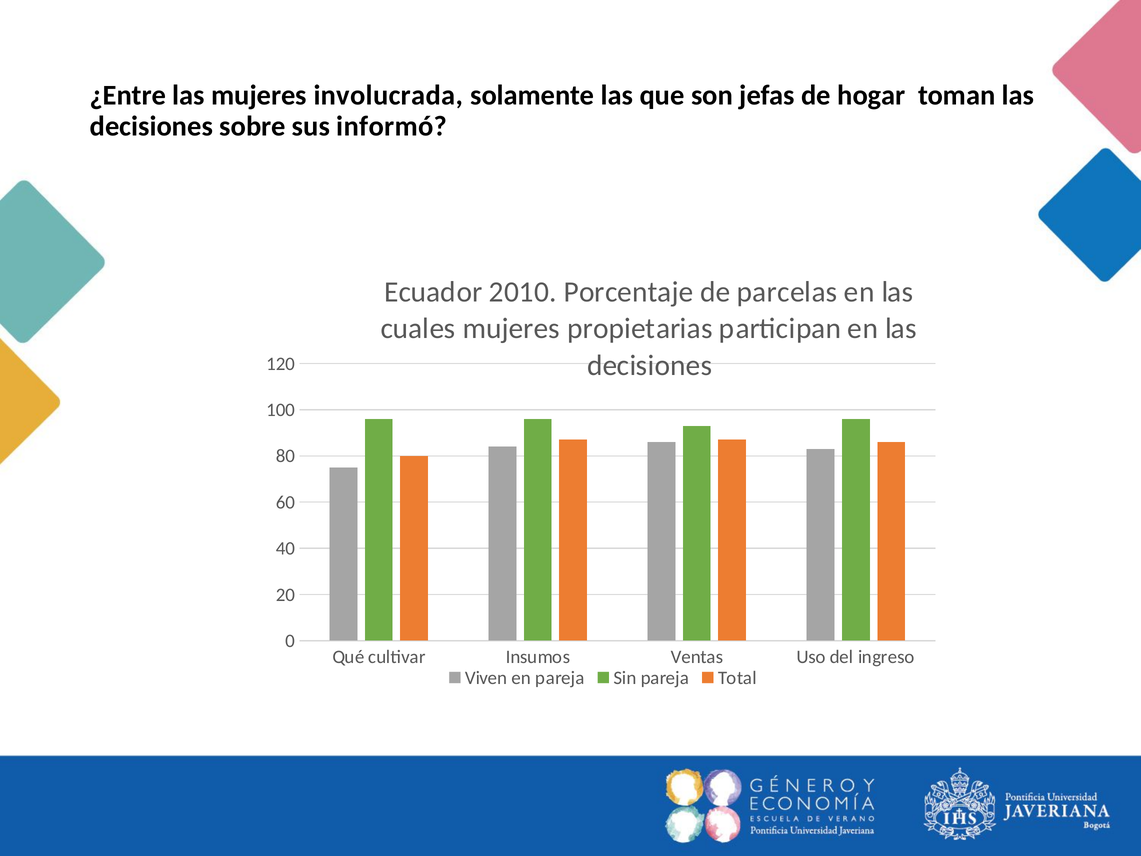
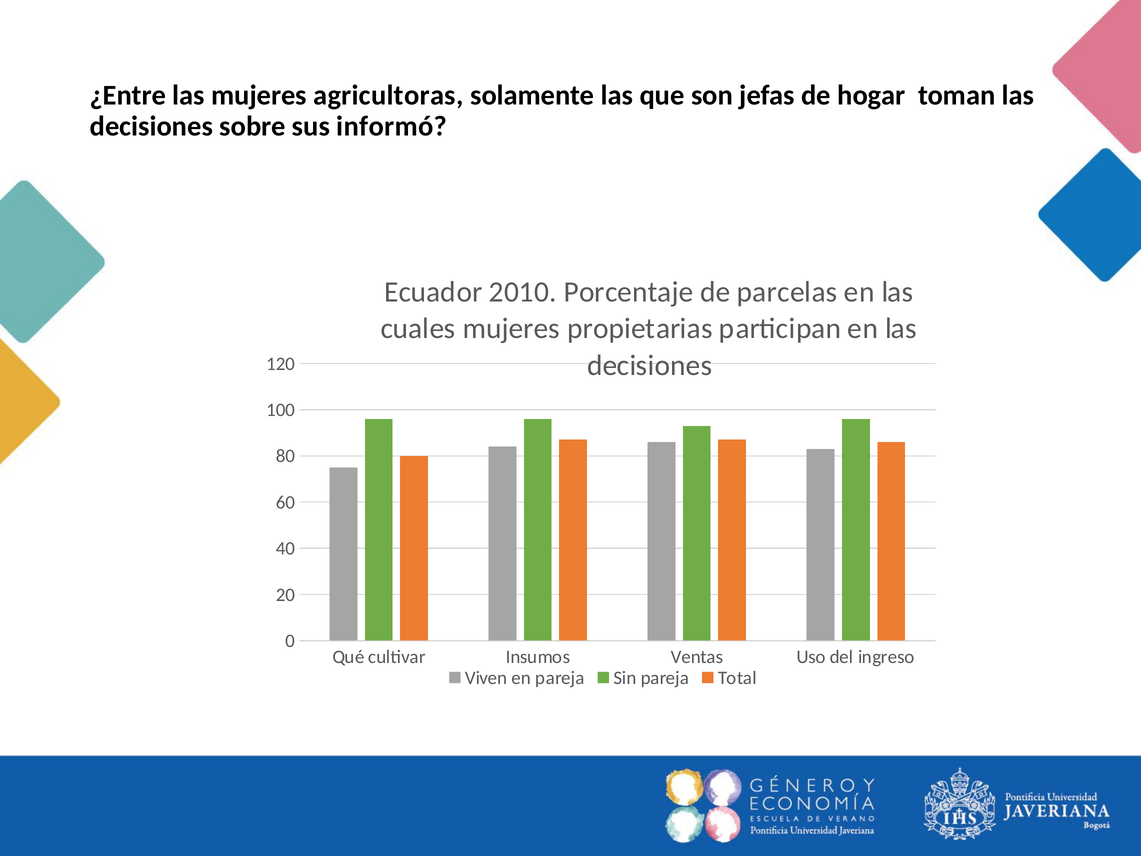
involucrada: involucrada -> agricultoras (388, 96)
